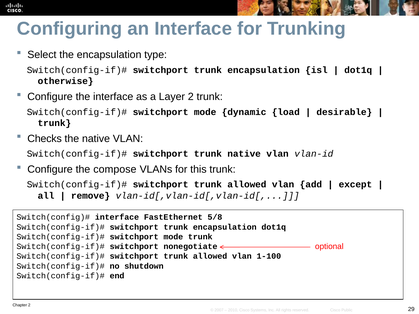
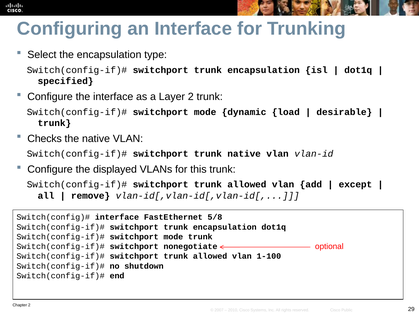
otherwise: otherwise -> specified (66, 81)
compose: compose -> displayed (115, 169)
